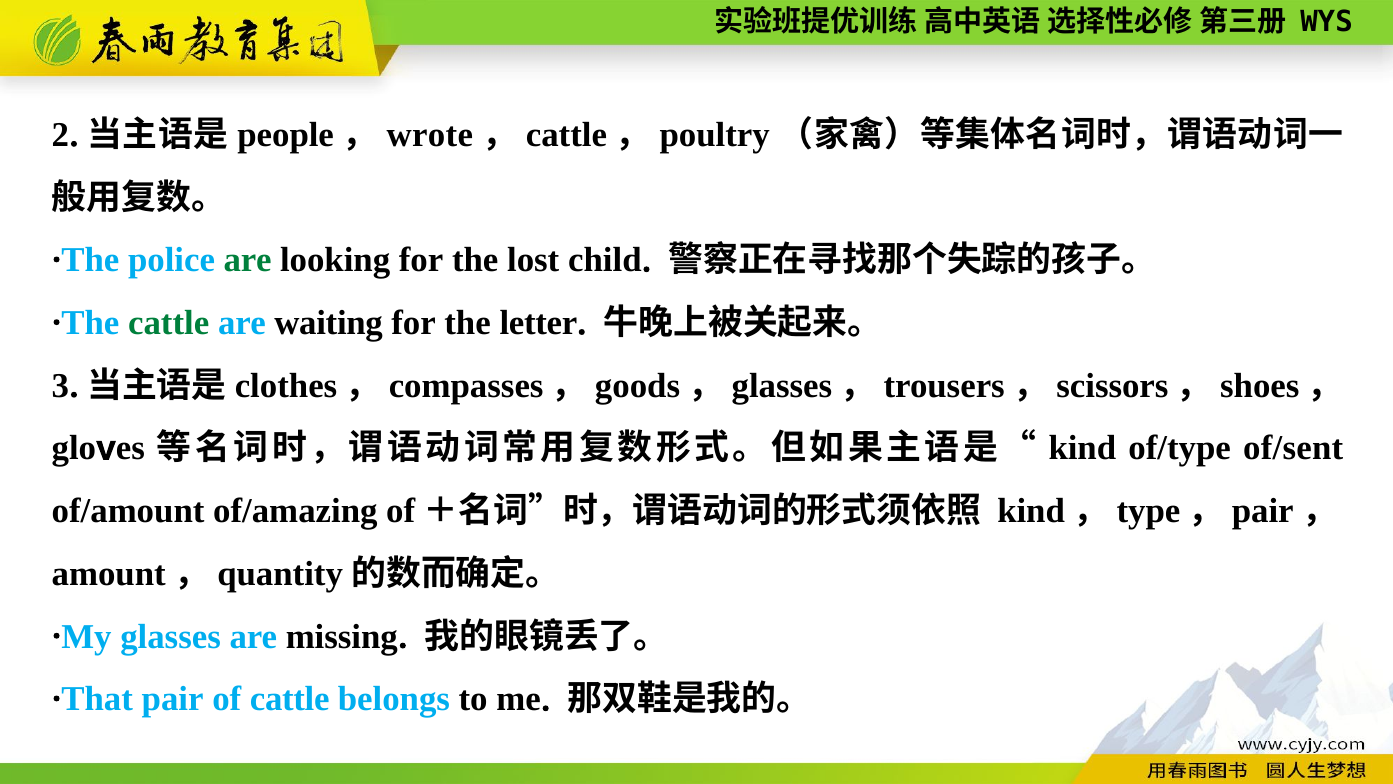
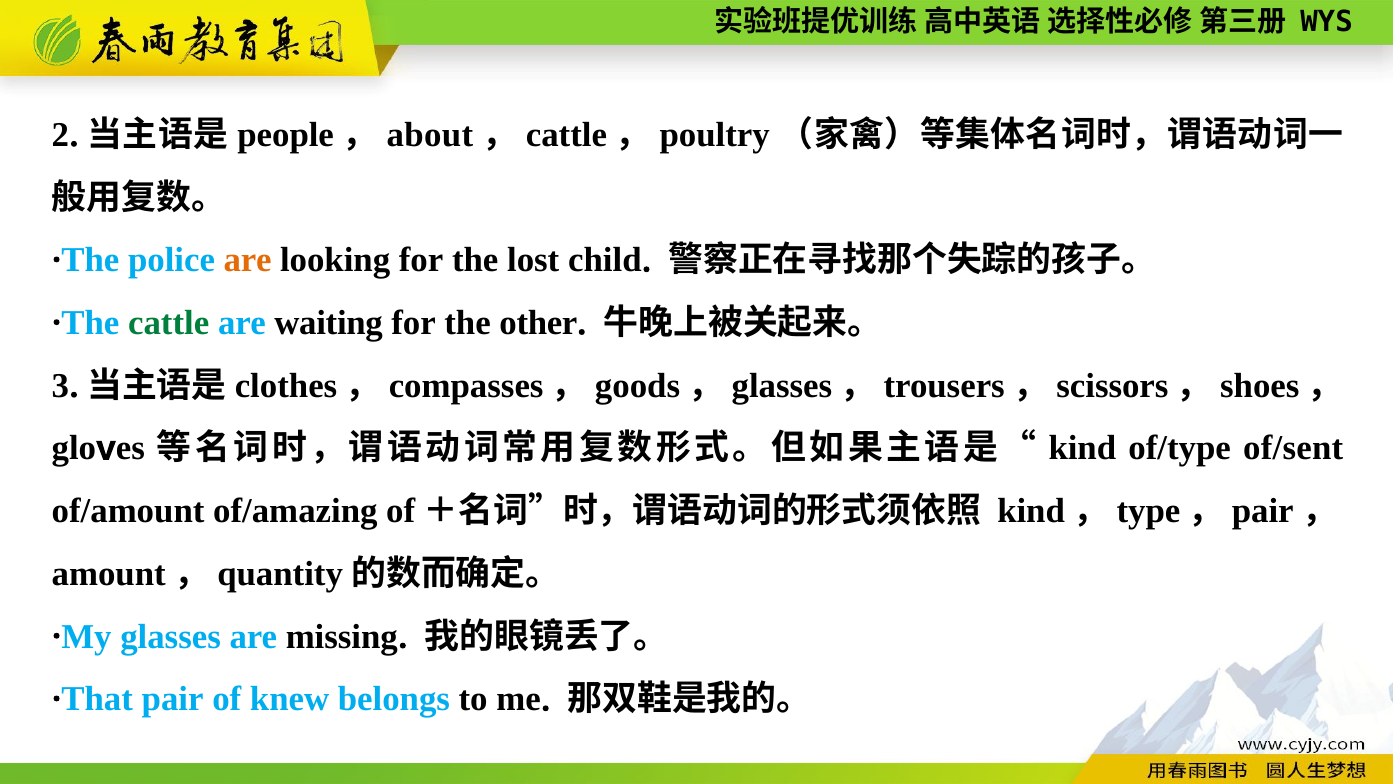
wrote: wrote -> about (430, 135)
are colour: green -> orange (248, 260)
letter: letter -> other (538, 323)
of cattle: cattle -> knew (290, 699)
